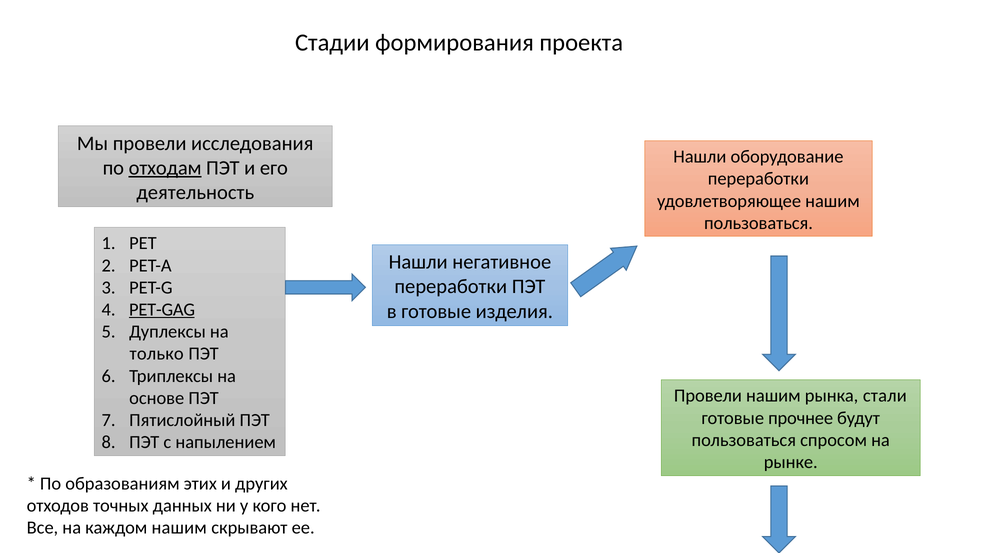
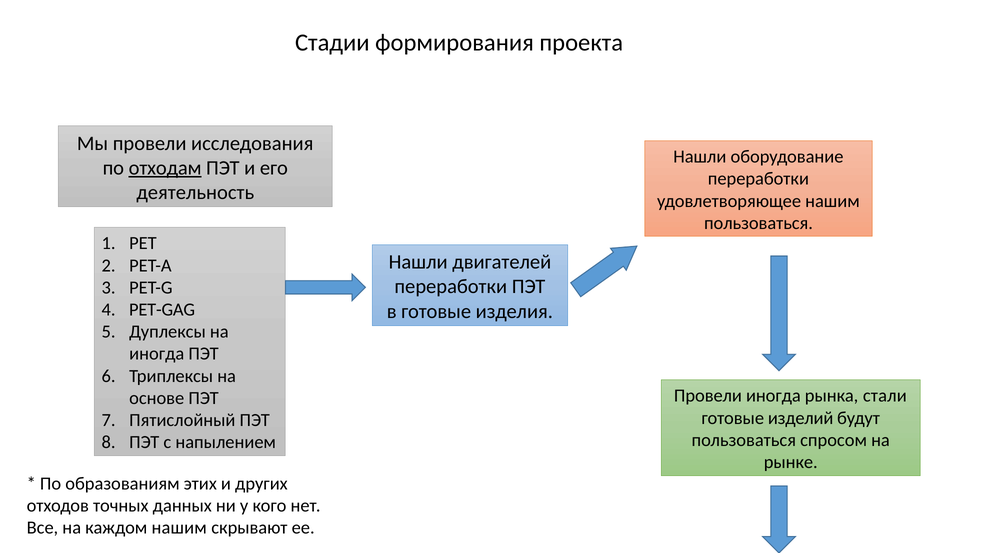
негативное: негативное -> двигателей (502, 262)
PET-GAG underline: present -> none (162, 310)
только: только -> иногда (157, 354)
Провели нашим: нашим -> иногда (773, 396)
прочнее: прочнее -> изделий (801, 418)
